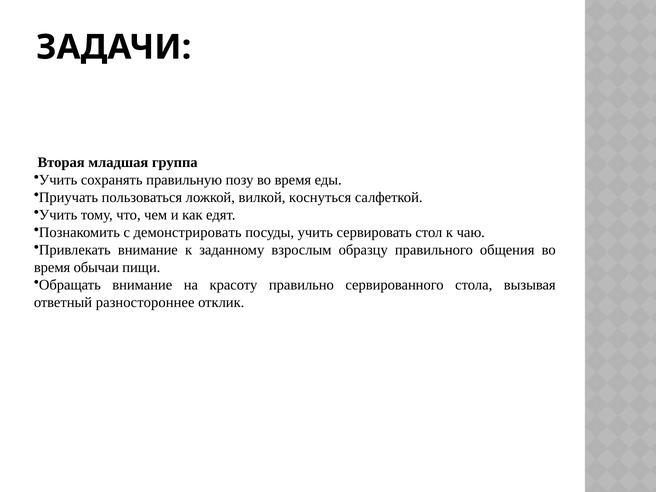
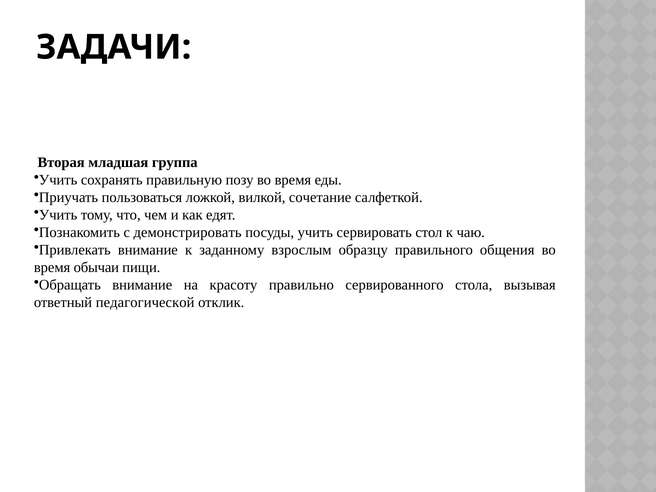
коснуться: коснуться -> сочетание (320, 197)
разностороннее: разностороннее -> педагогической (145, 302)
